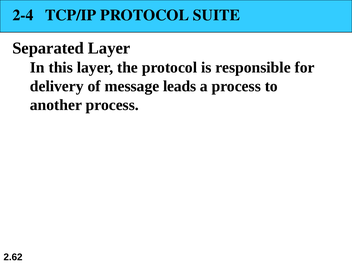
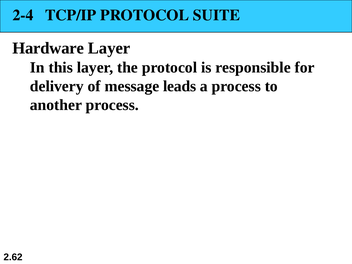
Separated: Separated -> Hardware (48, 48)
